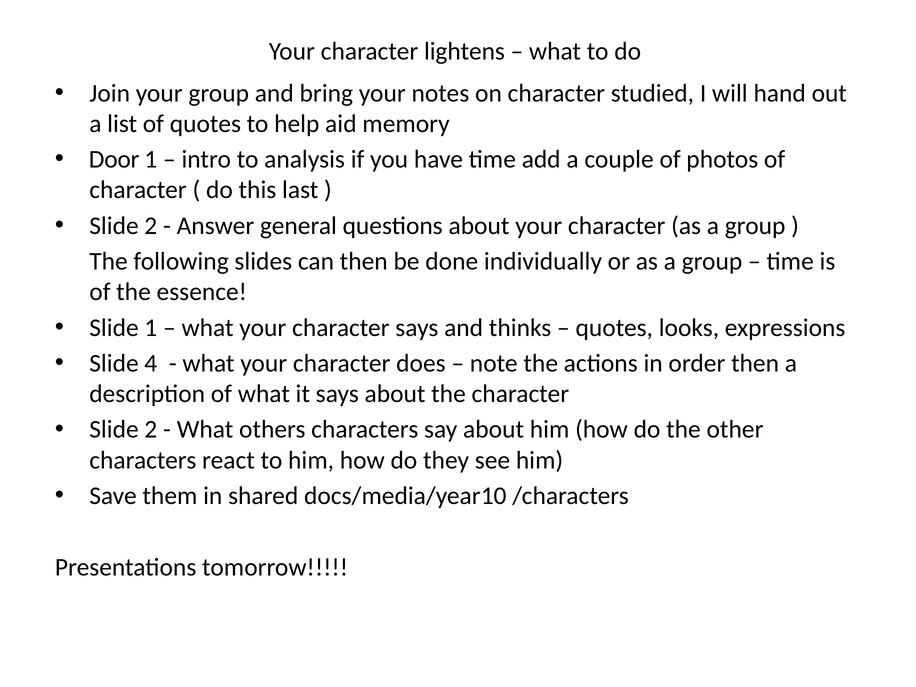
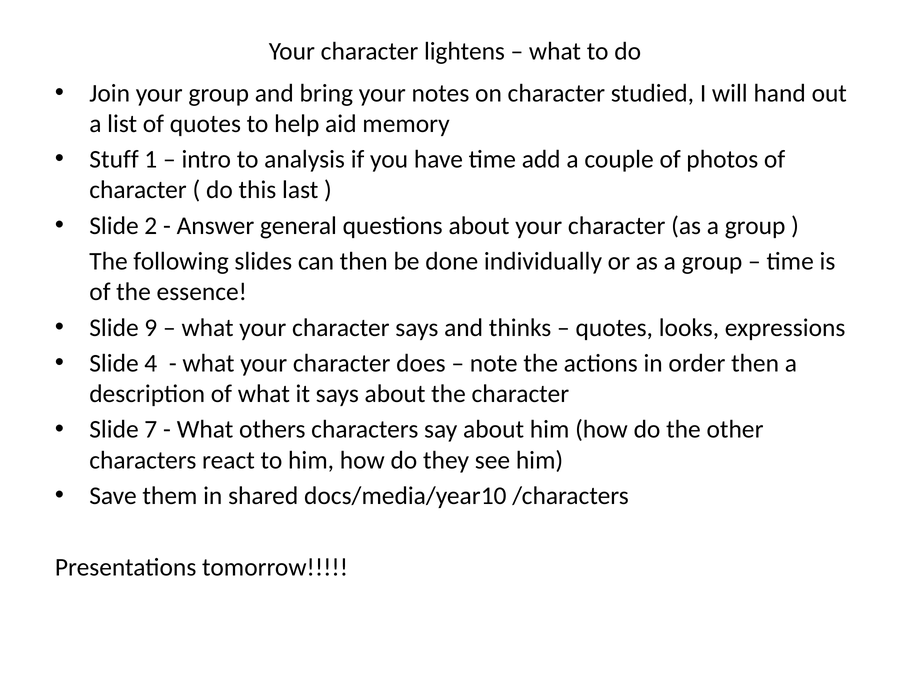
Door: Door -> Stuff (114, 159)
Slide 1: 1 -> 9 (151, 328)
2: 2 -> 7 (151, 430)
